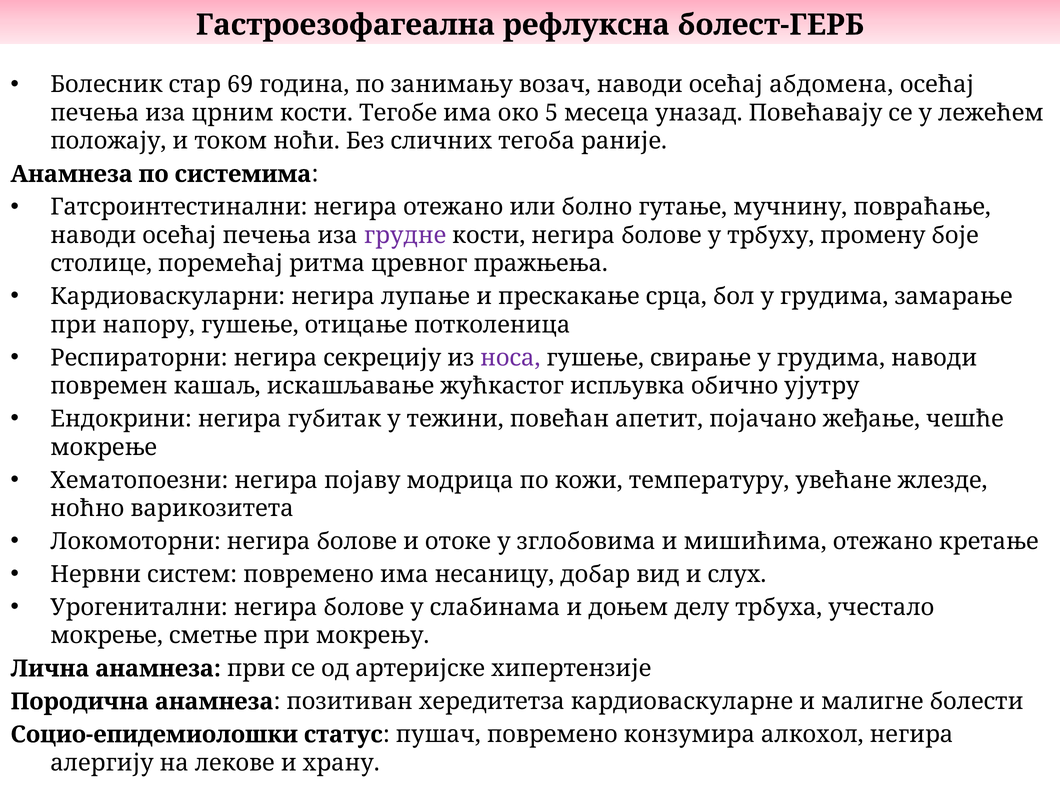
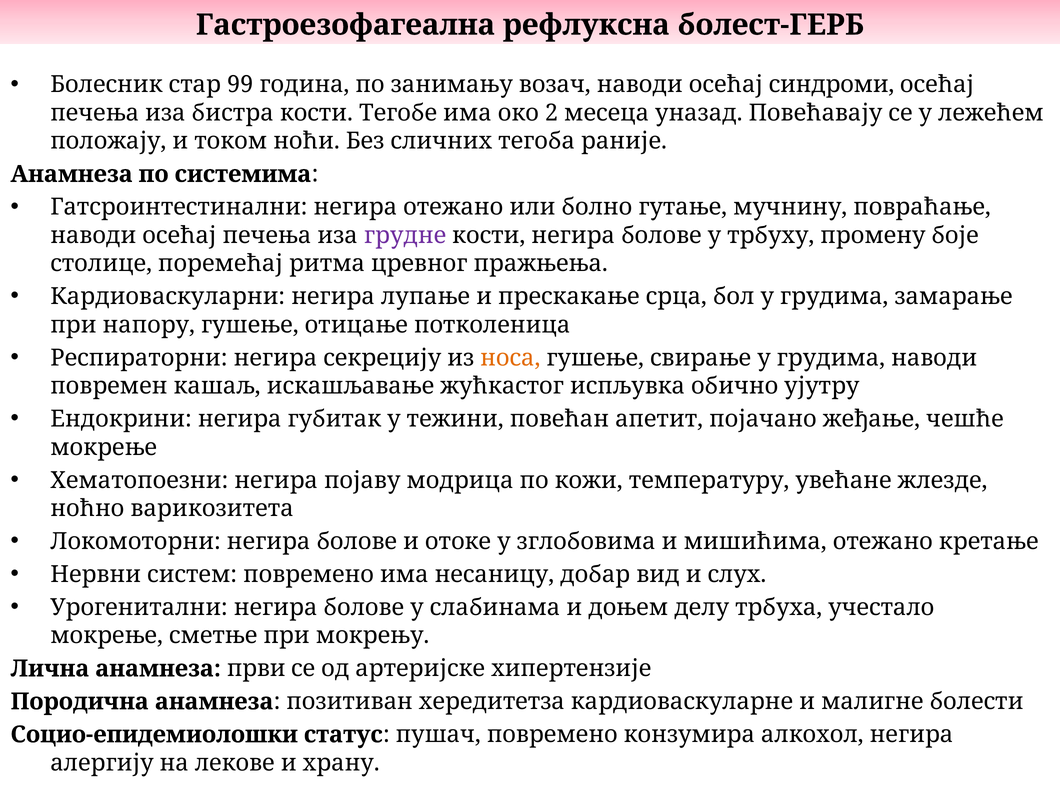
69: 69 -> 99 (240, 85)
абдомена: абдомена -> синдроми (832, 85)
црним: црним -> бистра (233, 113)
5: 5 -> 2 (551, 113)
носа colour: purple -> orange (510, 358)
